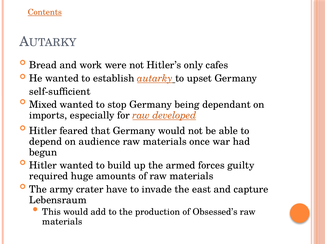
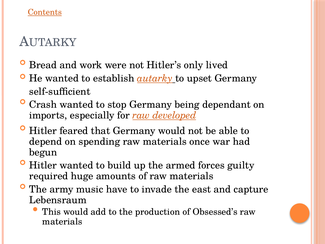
cafes: cafes -> lived (217, 65)
Mixed: Mixed -> Crash (43, 105)
audience: audience -> spending (99, 141)
crater: crater -> music (90, 189)
